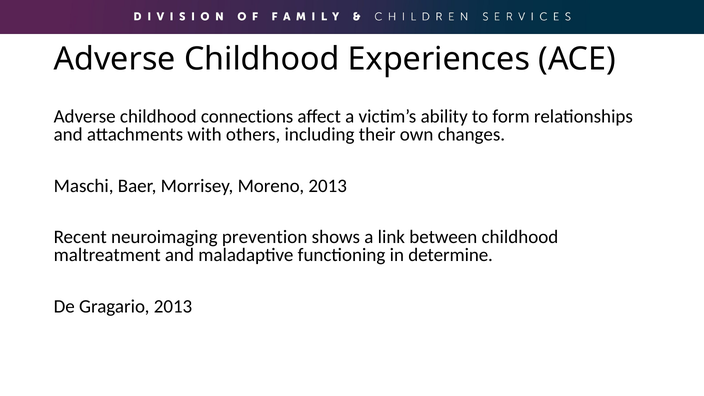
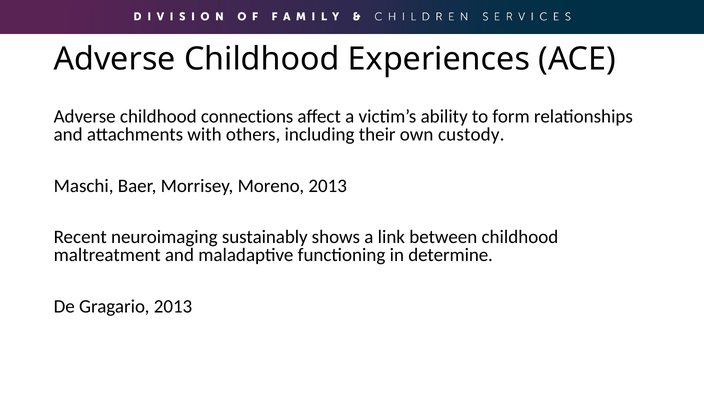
changes: changes -> custody (471, 135)
prevention: prevention -> sustainably (265, 237)
